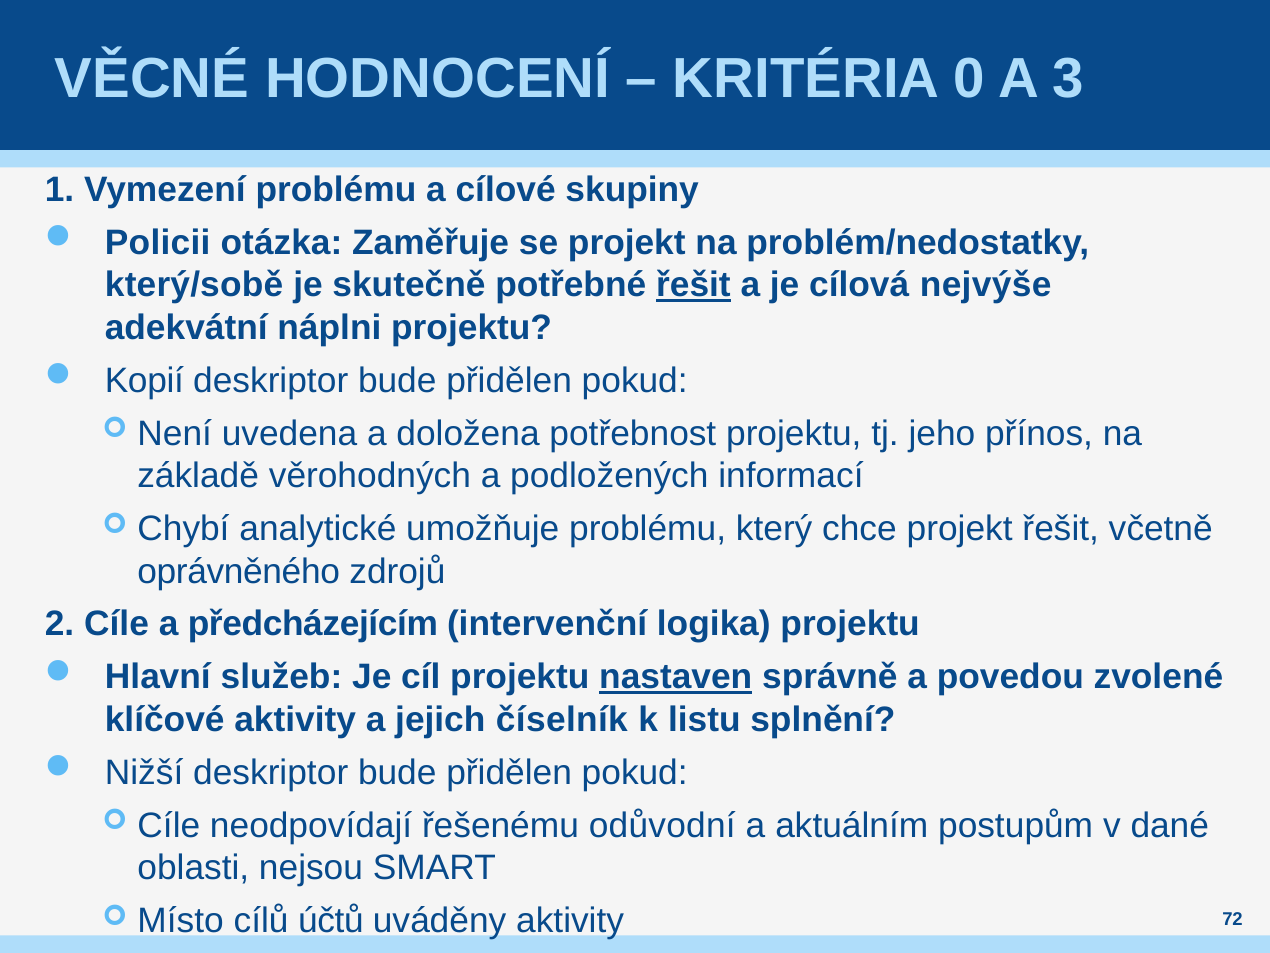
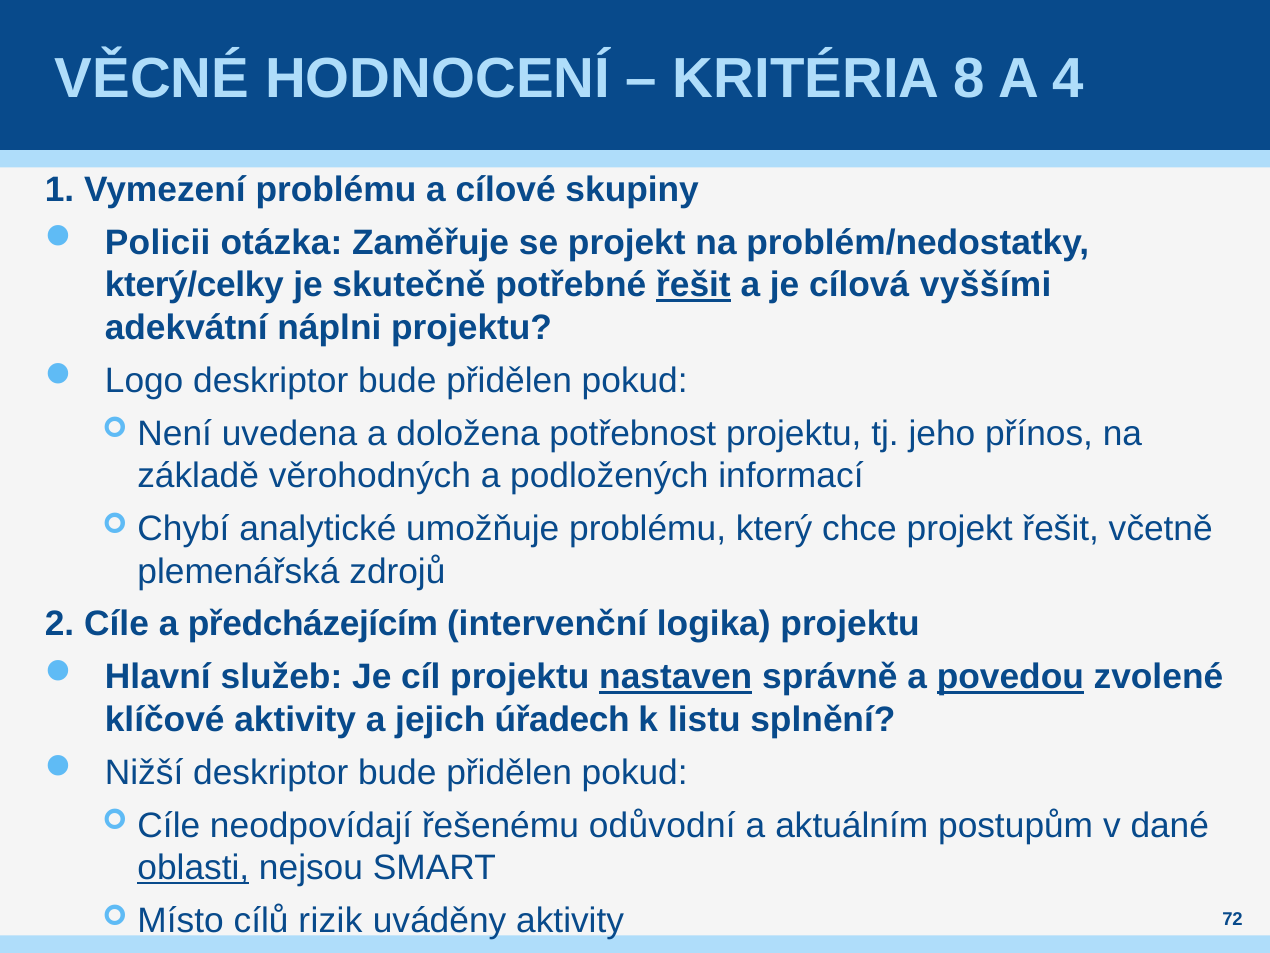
0: 0 -> 8 (969, 79)
3: 3 -> 4 (1068, 79)
který/sobě: který/sobě -> který/celky (194, 285)
nejvýše: nejvýše -> vyššími (986, 285)
Kopií: Kopií -> Logo (144, 380)
oprávněného: oprávněného -> plemenářská (238, 571)
povedou underline: none -> present (1010, 677)
číselník: číselník -> úřadech (562, 719)
oblasti underline: none -> present (193, 868)
účtů: účtů -> rizik (330, 921)
